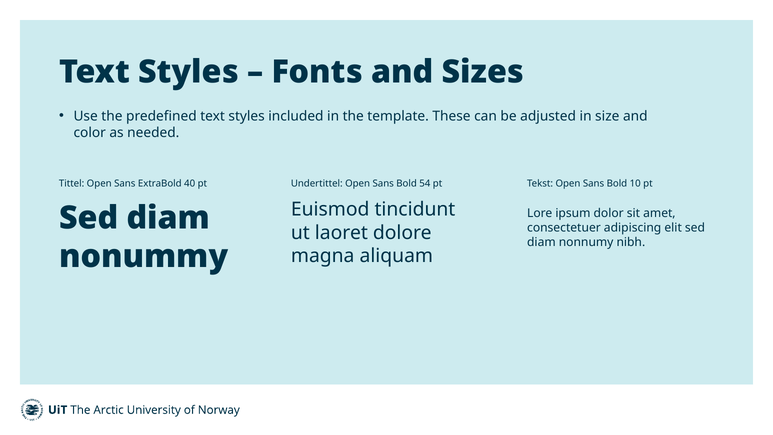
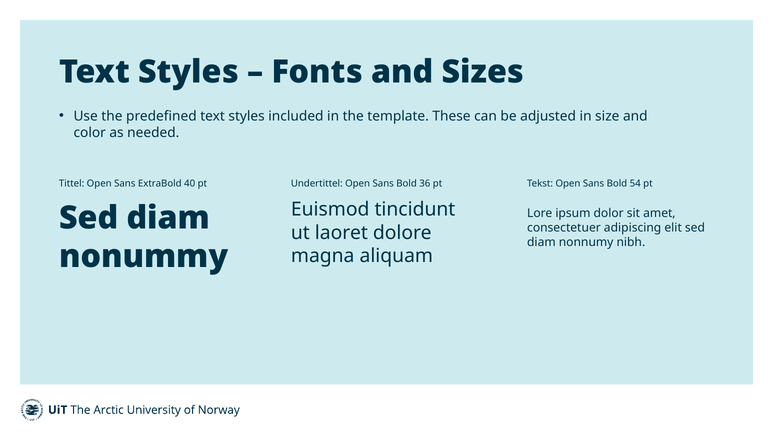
54: 54 -> 36 (425, 183)
10: 10 -> 54 (635, 183)
